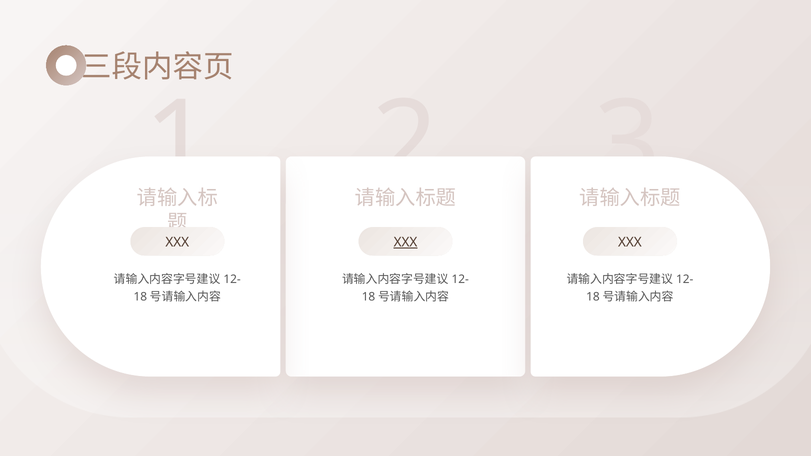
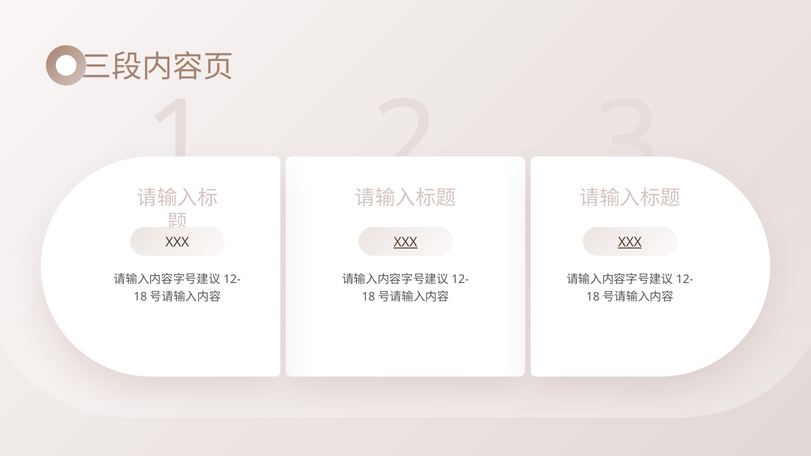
XXX underline: none -> present (630, 242)
